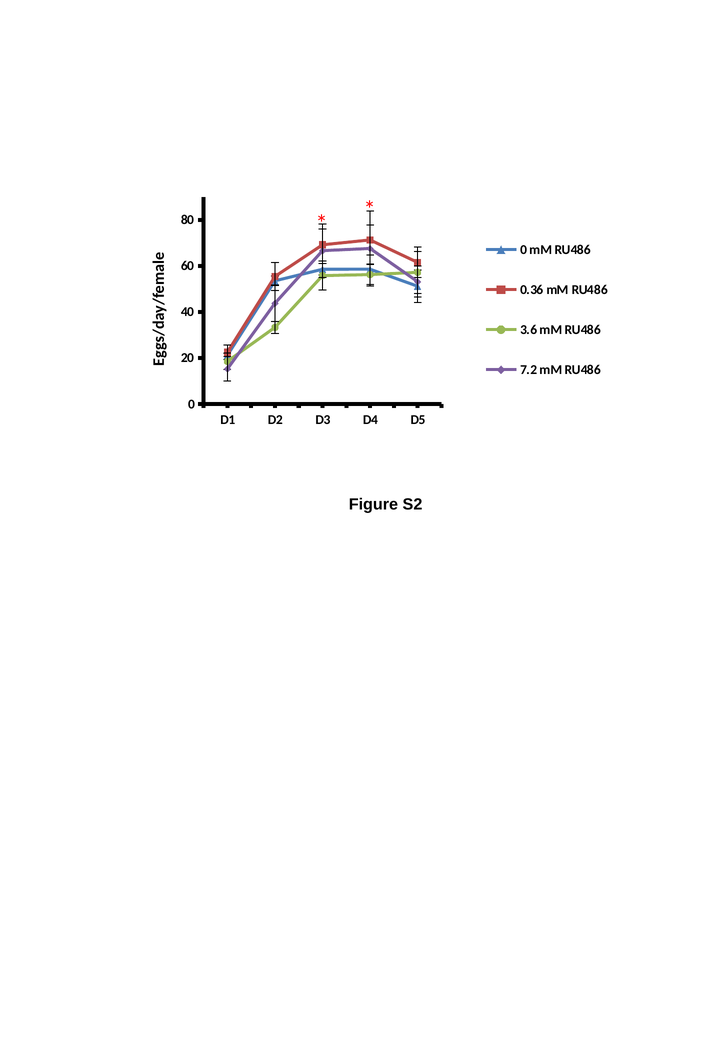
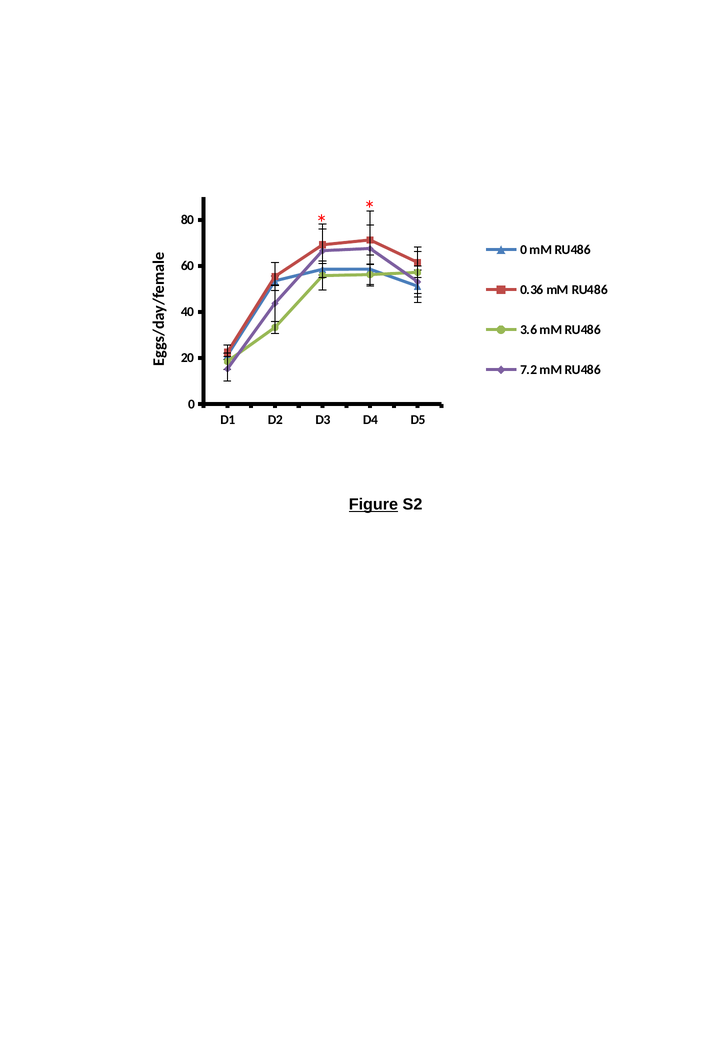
Figure underline: none -> present (373, 504)
